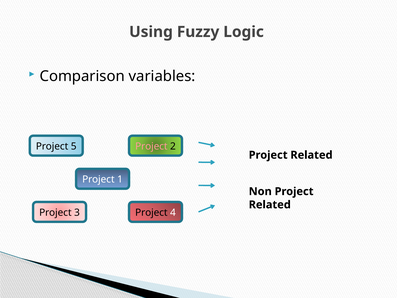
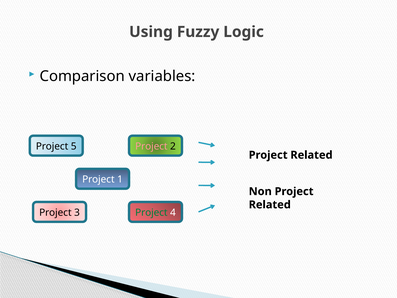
Project colour: black -> green (151, 212)
